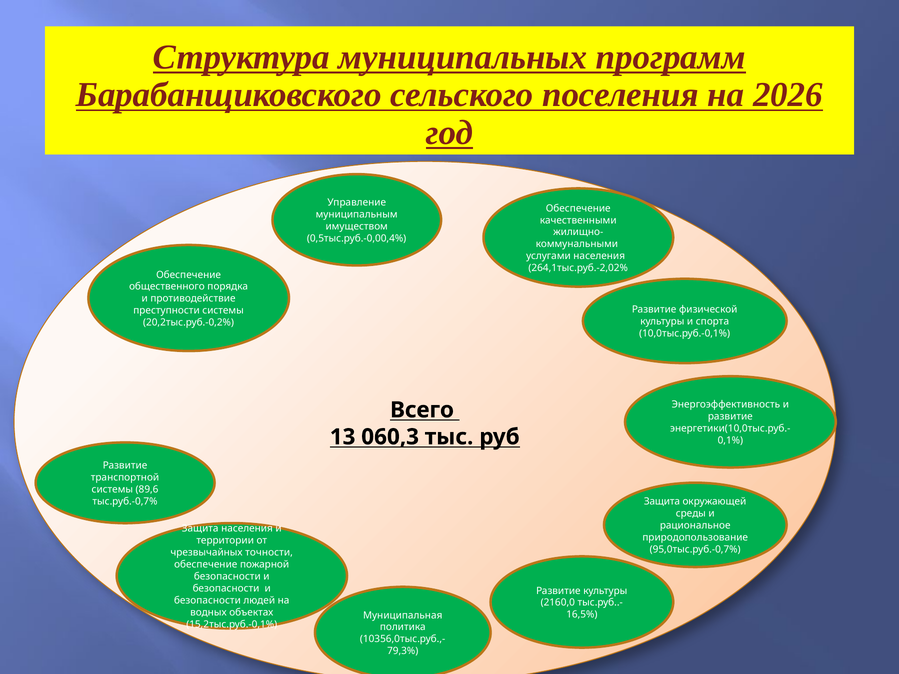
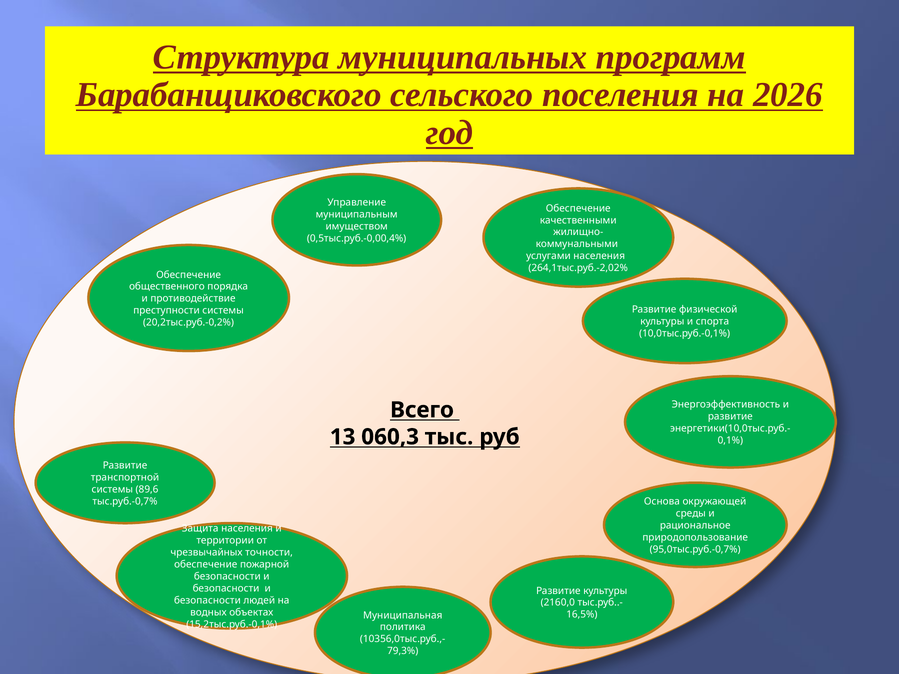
Защита: Защита -> Основа (662, 502)
